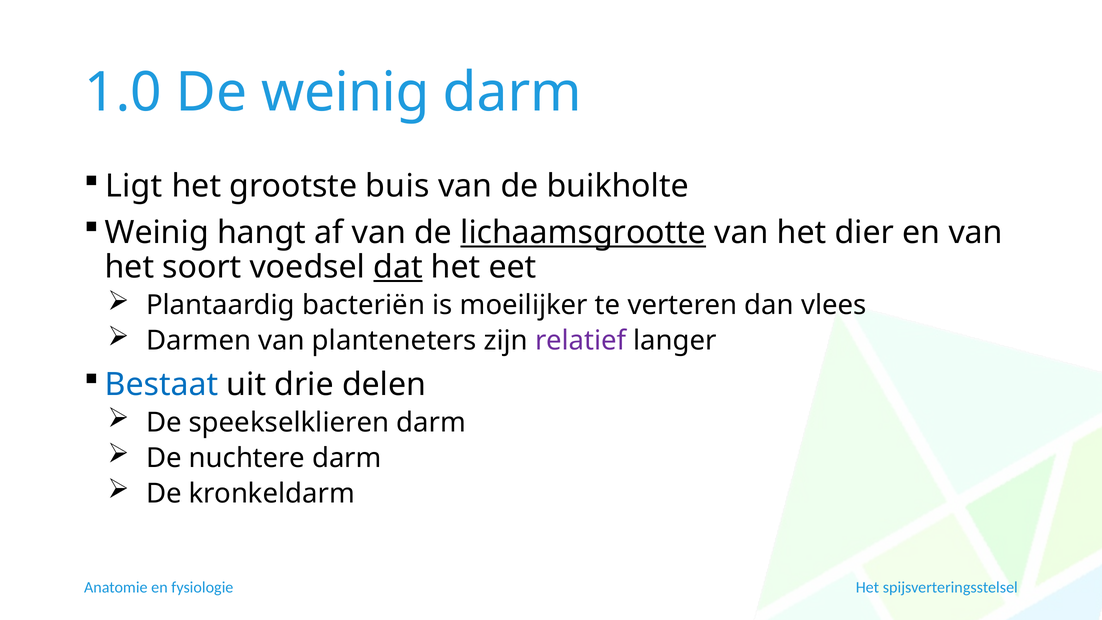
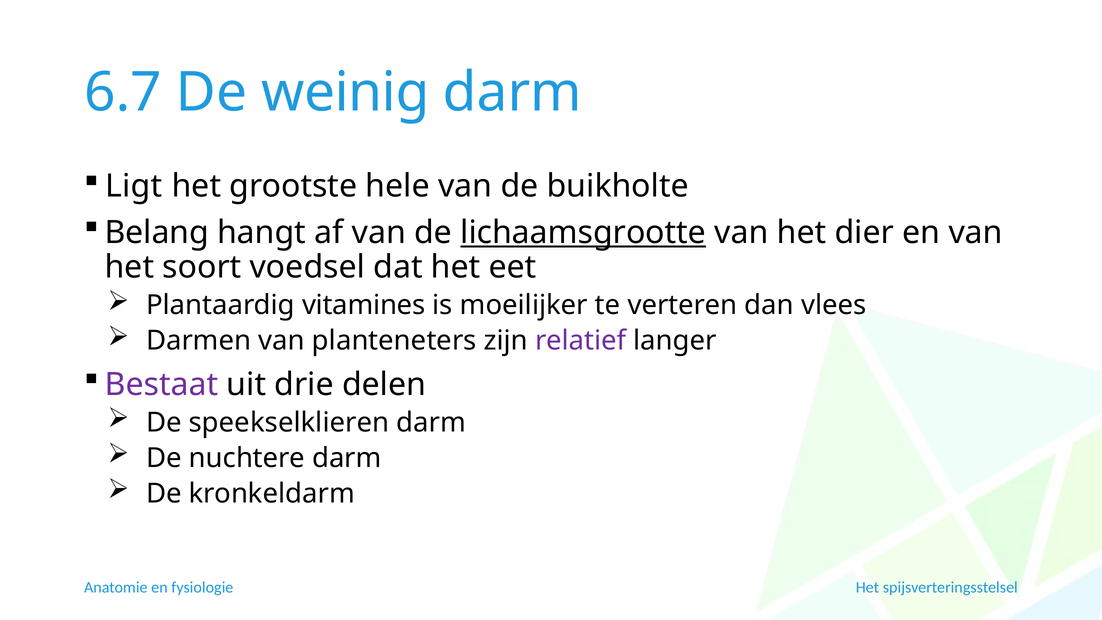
1.0: 1.0 -> 6.7 (123, 93)
buis: buis -> hele (398, 186)
Weinig: Weinig -> Belang (157, 233)
dat underline: present -> none (398, 267)
bacteriën: bacteriën -> vitamines (364, 305)
Bestaat colour: blue -> purple (161, 384)
